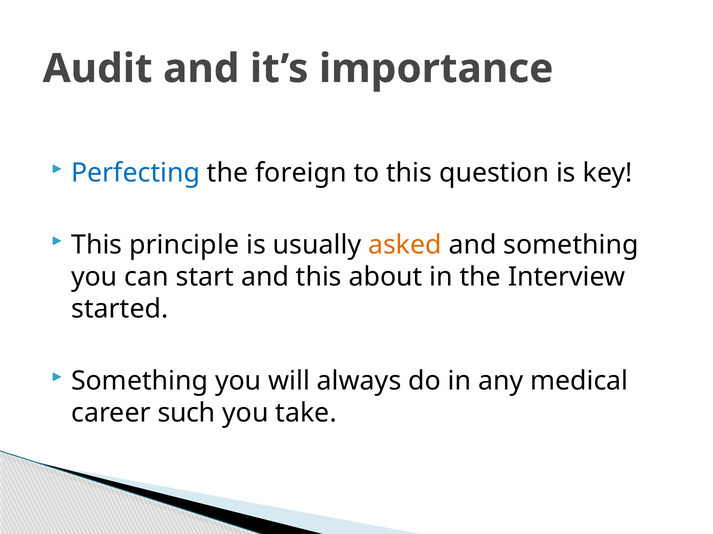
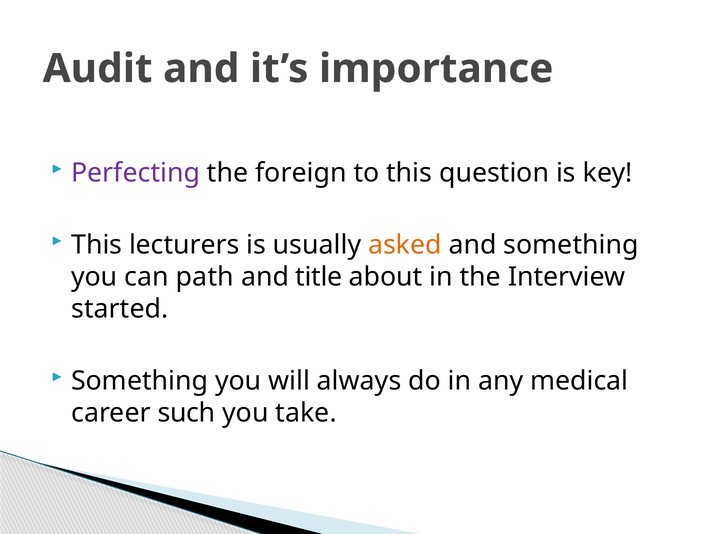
Perfecting colour: blue -> purple (136, 173)
principle: principle -> lecturers (184, 245)
start: start -> path (205, 277)
and this: this -> title (319, 277)
